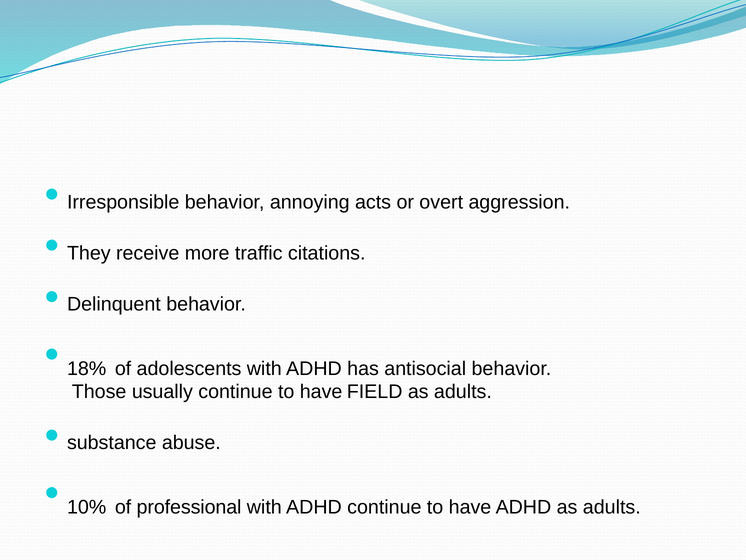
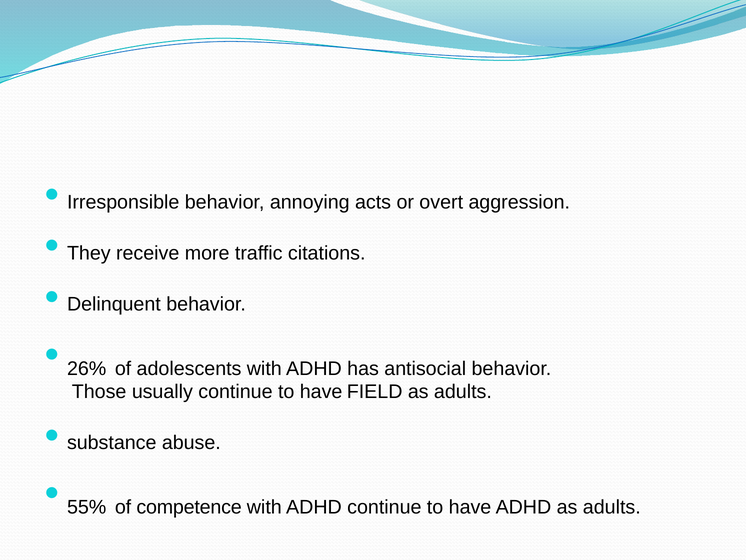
18%: 18% -> 26% (87, 368)
10%: 10% -> 55% (87, 507)
professional: professional -> competence (189, 507)
